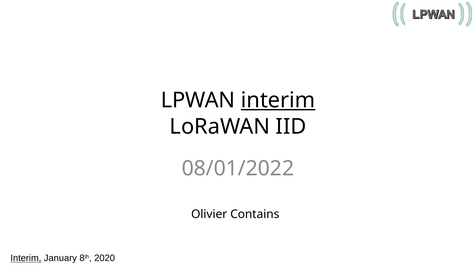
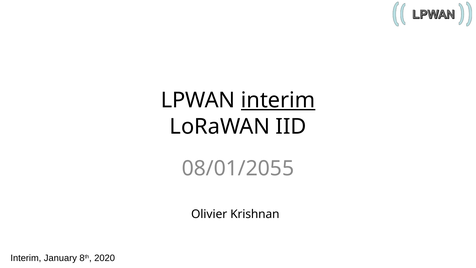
08/01/2022: 08/01/2022 -> 08/01/2055 (238, 168)
Contains: Contains -> Krishnan (255, 214)
Interim underline: present -> none (26, 258)
